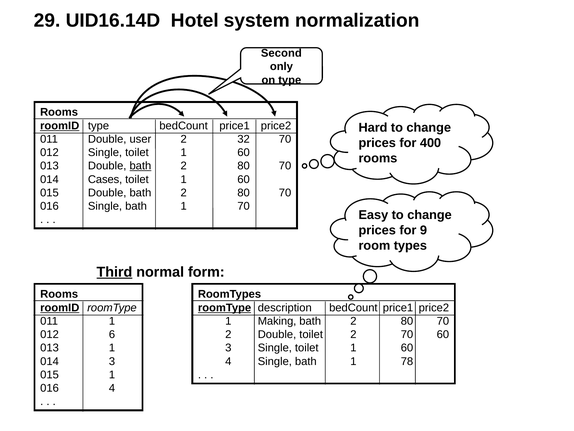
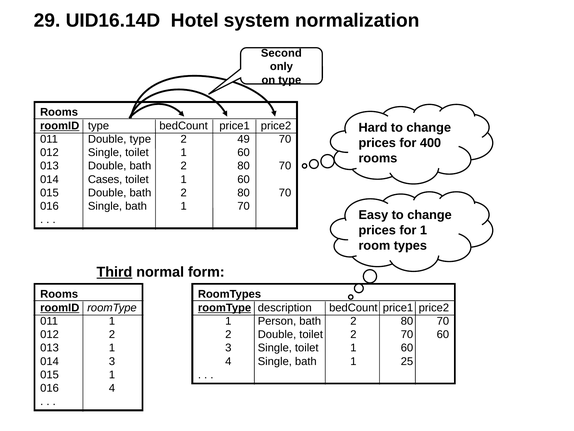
Double user: user -> type (140, 139)
32: 32 -> 49 (244, 139)
bath underline: present -> none (140, 166)
for 9: 9 -> 1 (423, 230)
Making: Making -> Person (277, 321)
012 6: 6 -> 2 (112, 334)
78: 78 -> 25 (407, 361)
